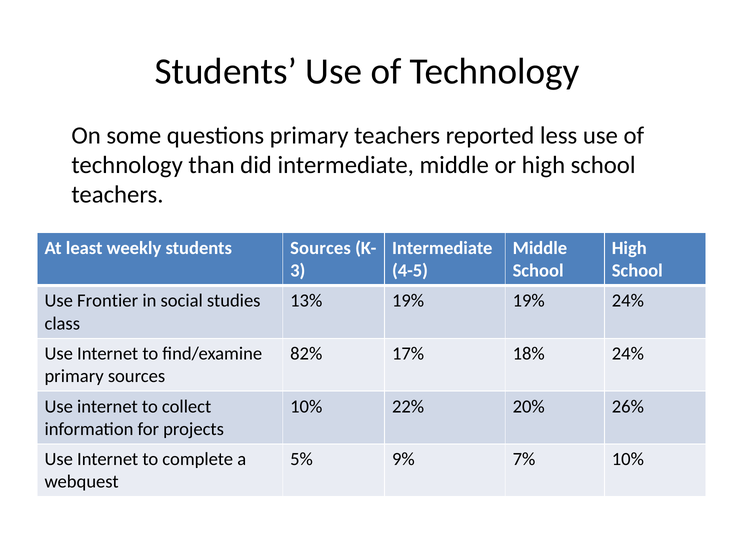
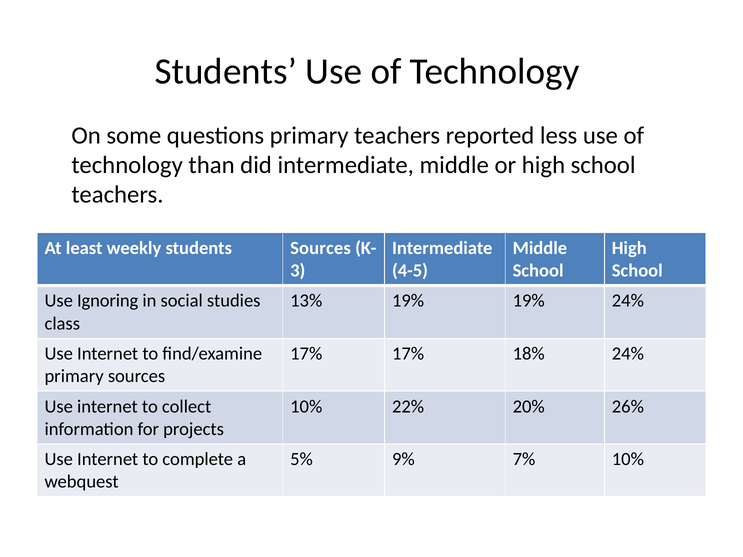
Frontier: Frontier -> Ignoring (108, 301)
82%: 82% -> 17% (306, 354)
